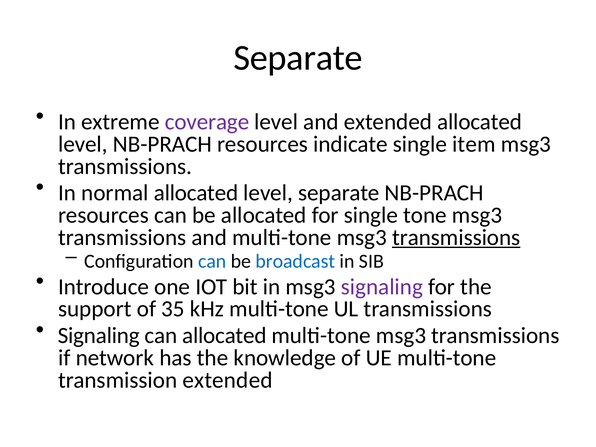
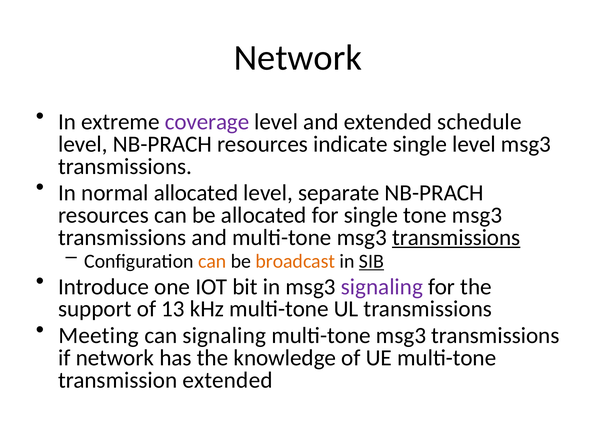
Separate: Separate -> Network (298, 58)
extended allocated: allocated -> schedule (479, 122)
single item: item -> level (474, 144)
can colour: blue -> orange (212, 261)
broadcast colour: blue -> orange (295, 261)
SIB underline: none -> present (371, 261)
35: 35 -> 13 (173, 309)
Signaling: Signaling -> Meeting (99, 335)
can allocated: allocated -> signaling (224, 335)
